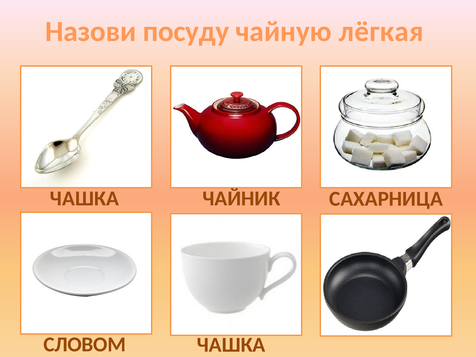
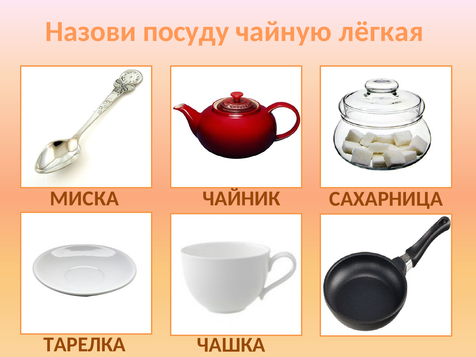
ЧАШКА: ЧАШКА -> МИСКА (84, 198)
СЛОВОМ: СЛОВОМ -> ТАРЕЛКА (85, 345)
